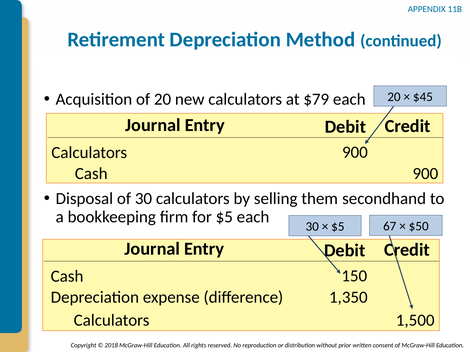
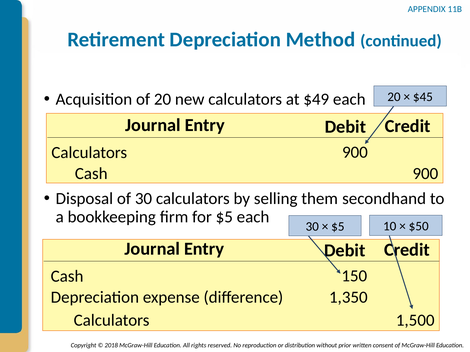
$79: $79 -> $49 (316, 99)
67: 67 -> 10 (390, 226)
